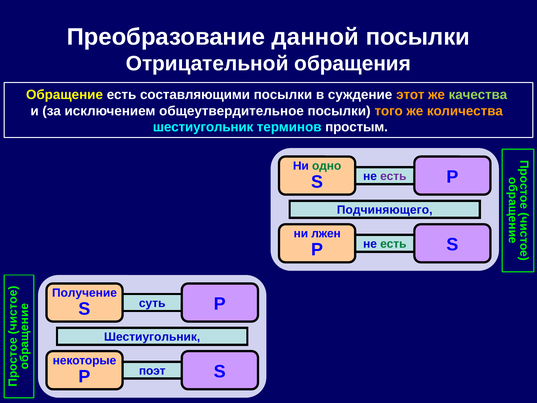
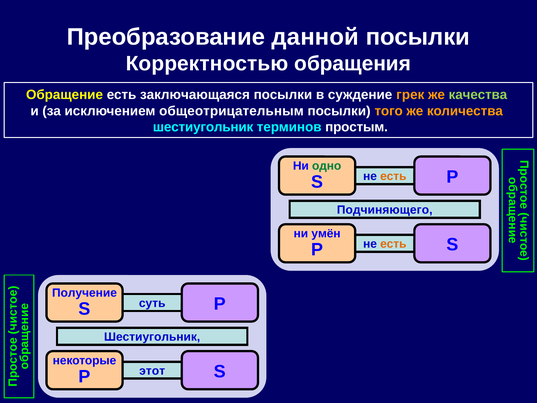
Отрицательной: Отрицательной -> Корректностью (207, 64)
составляющими: составляющими -> заключающаяся (195, 95)
этот: этот -> грек (410, 95)
общеутвердительное: общеутвердительное -> общеотрицательным (231, 111)
есть colour: purple -> orange (393, 176)
лжен: лжен -> умён (326, 233)
есть colour: green -> orange (393, 244)
поэт: поэт -> этот (152, 371)
